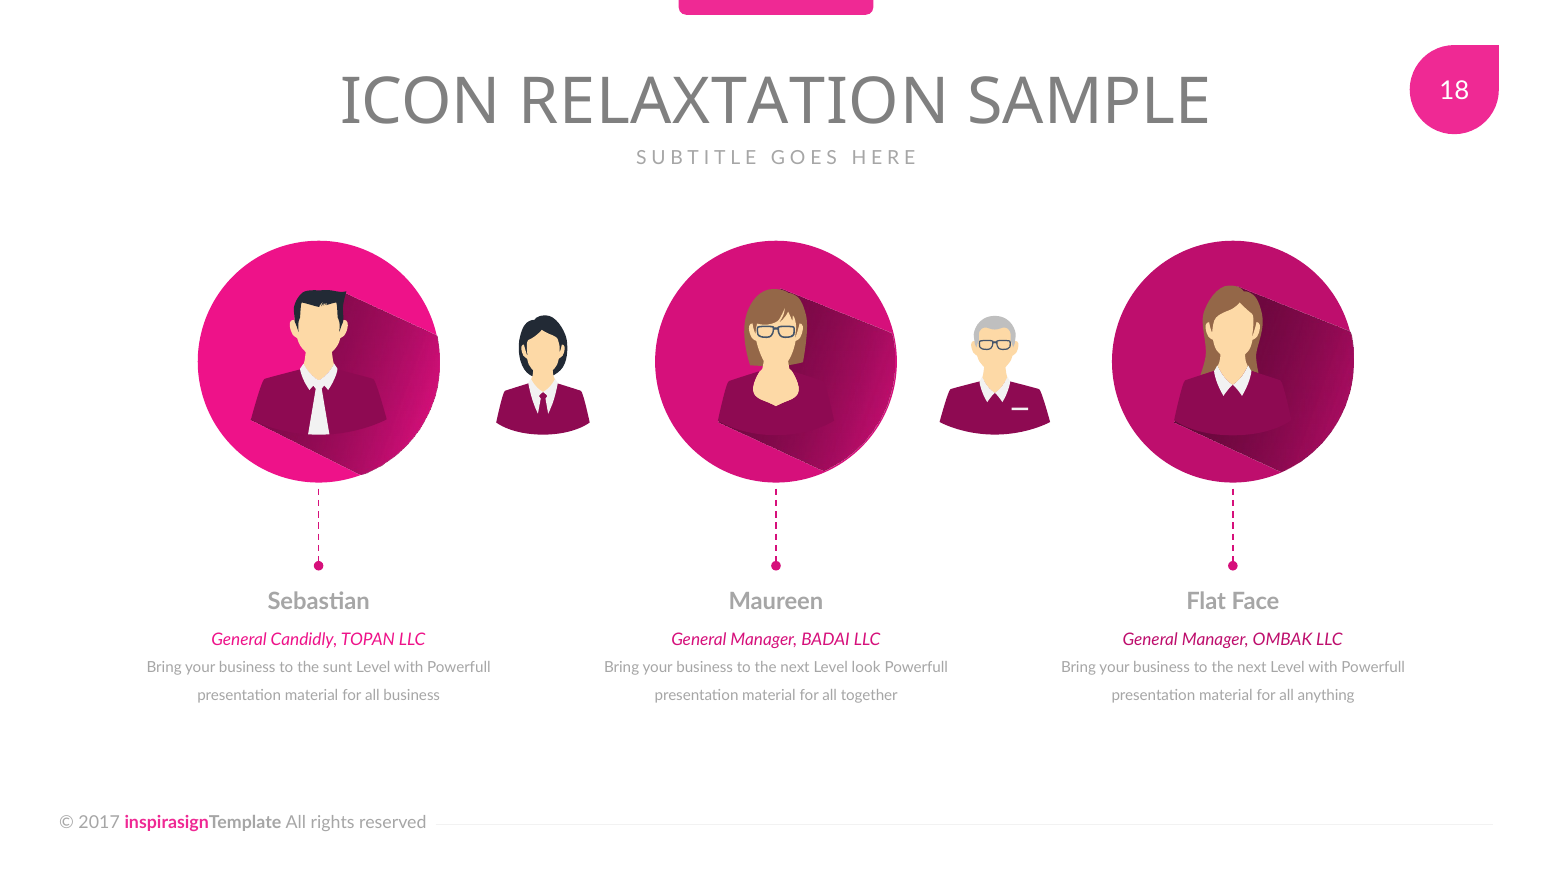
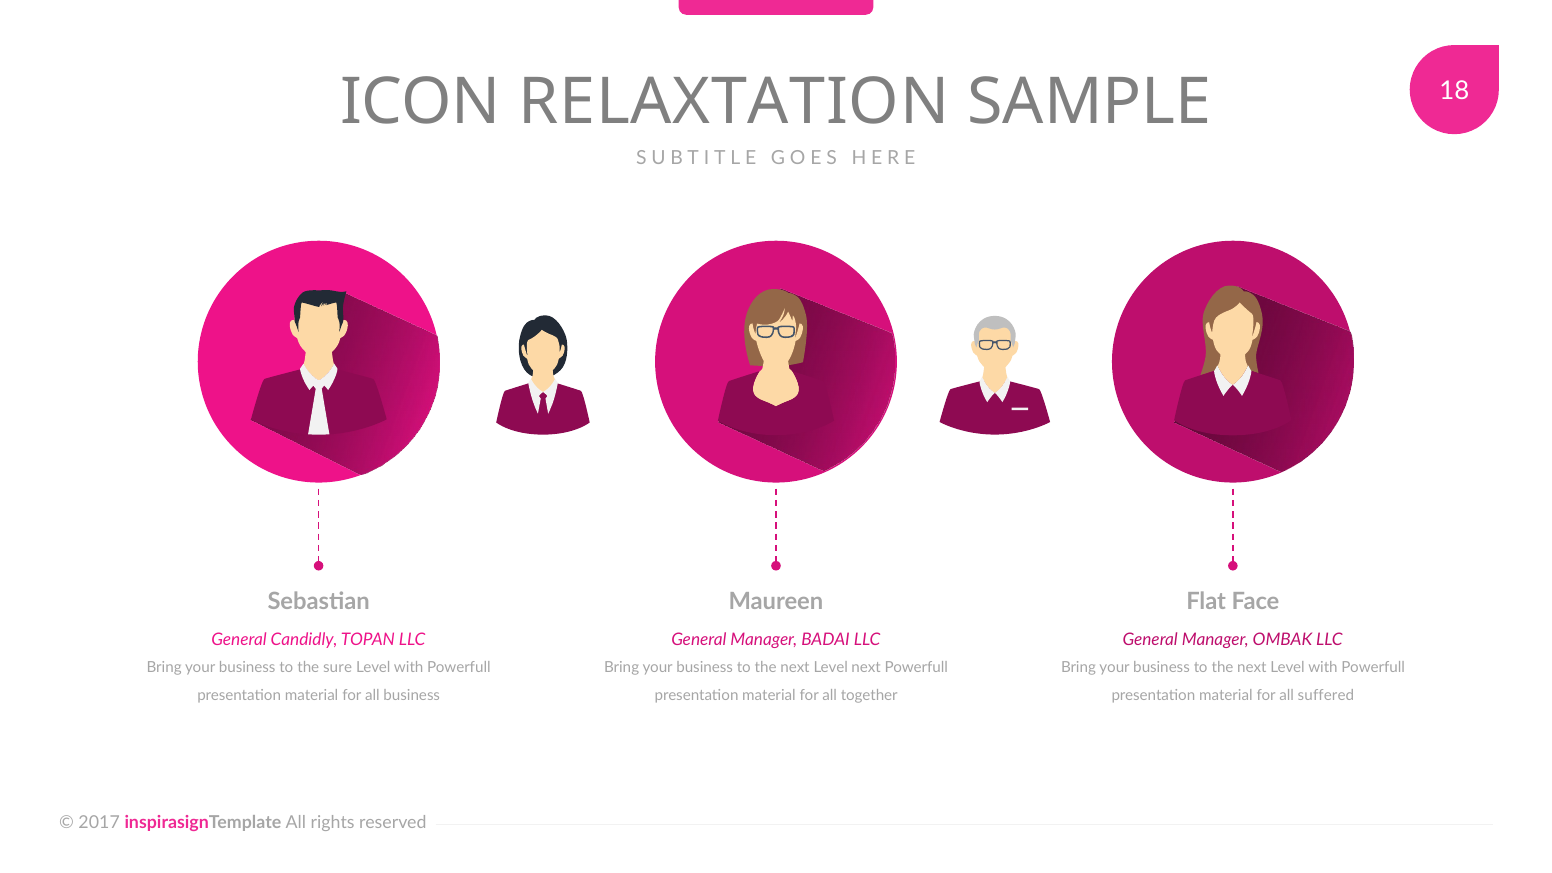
sunt: sunt -> sure (338, 668)
Level look: look -> next (866, 668)
anything: anything -> suffered (1326, 695)
